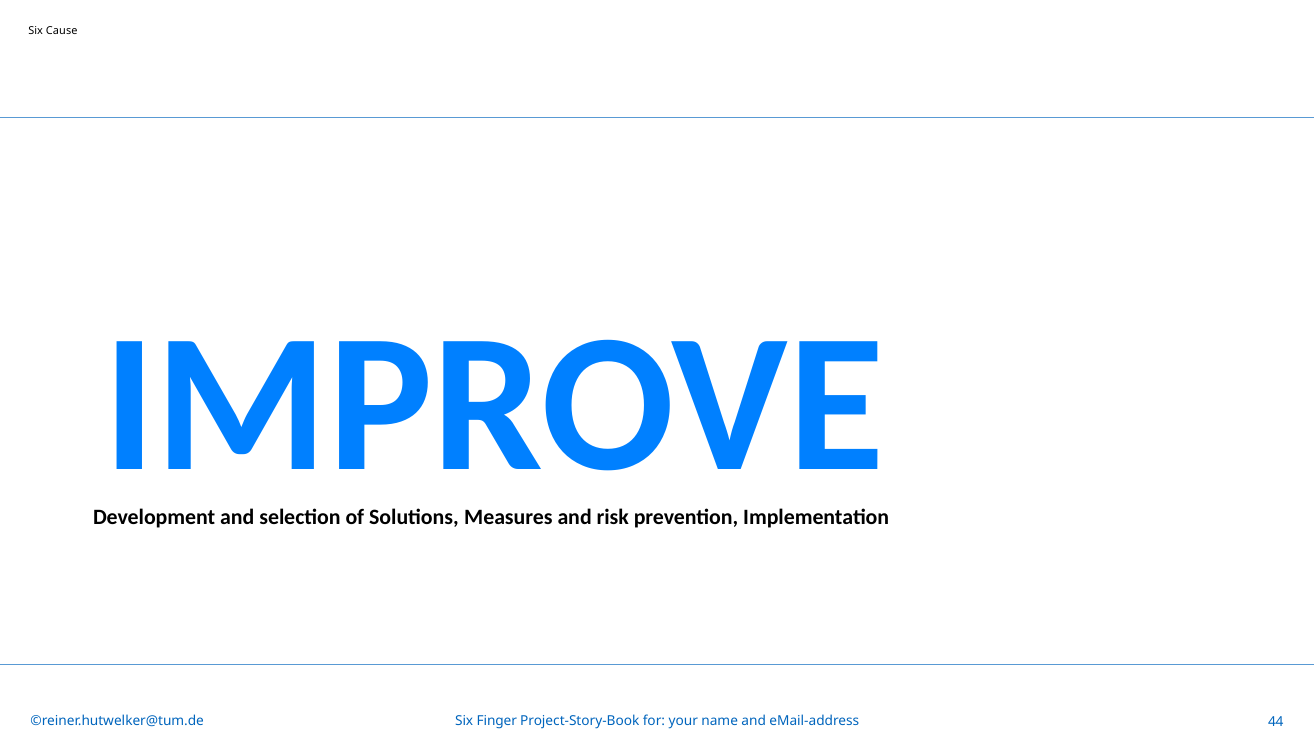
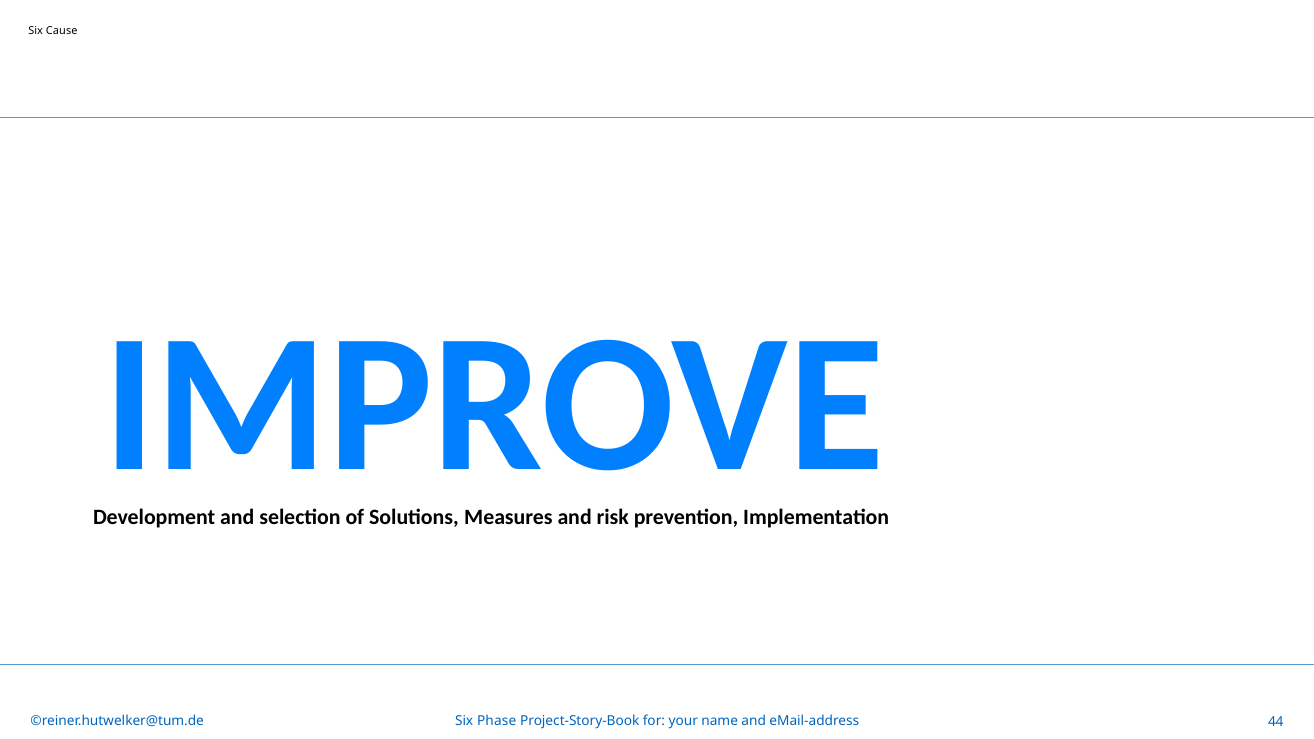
Finger: Finger -> Phase (497, 722)
